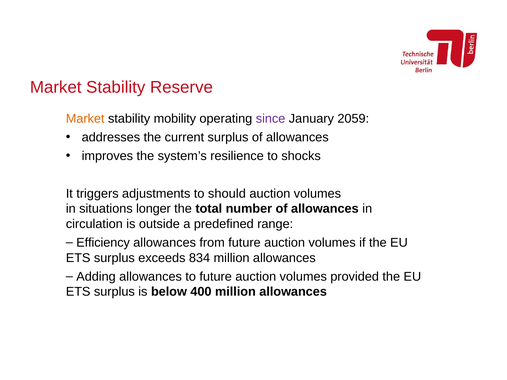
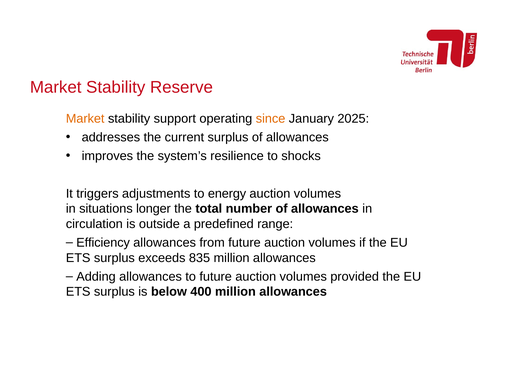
mobility: mobility -> support (175, 119)
since colour: purple -> orange (271, 119)
2059: 2059 -> 2025 (353, 119)
should: should -> energy (227, 194)
834: 834 -> 835 (200, 258)
